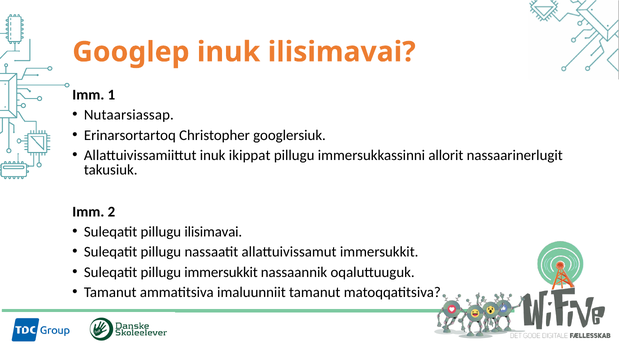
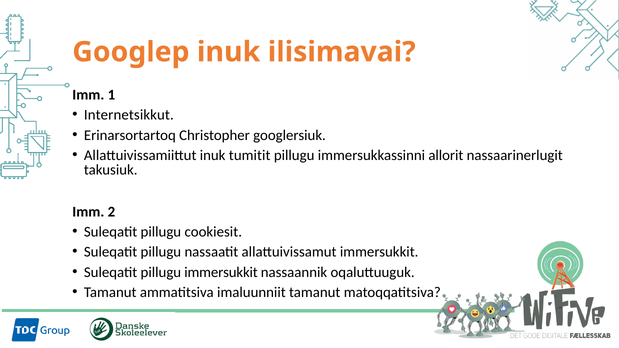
Nutaarsiassap: Nutaarsiassap -> Internetsikkut (129, 115)
ikippat: ikippat -> tumitit (250, 155)
pillugu ilisimavai: ilisimavai -> cookiesit (213, 232)
